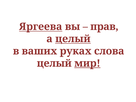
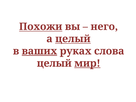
Яргеева: Яргеева -> Похожи (41, 27)
прав: прав -> него (104, 27)
ваших underline: none -> present (39, 51)
